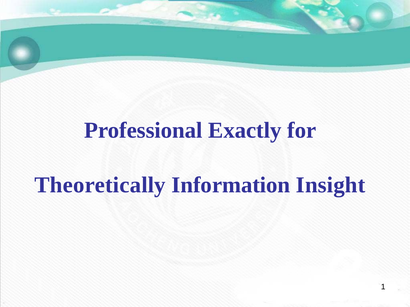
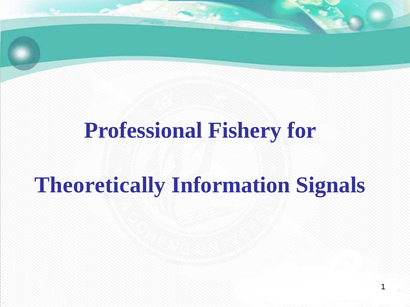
Exactly: Exactly -> Fishery (245, 131)
Insight: Insight -> Signals (331, 185)
